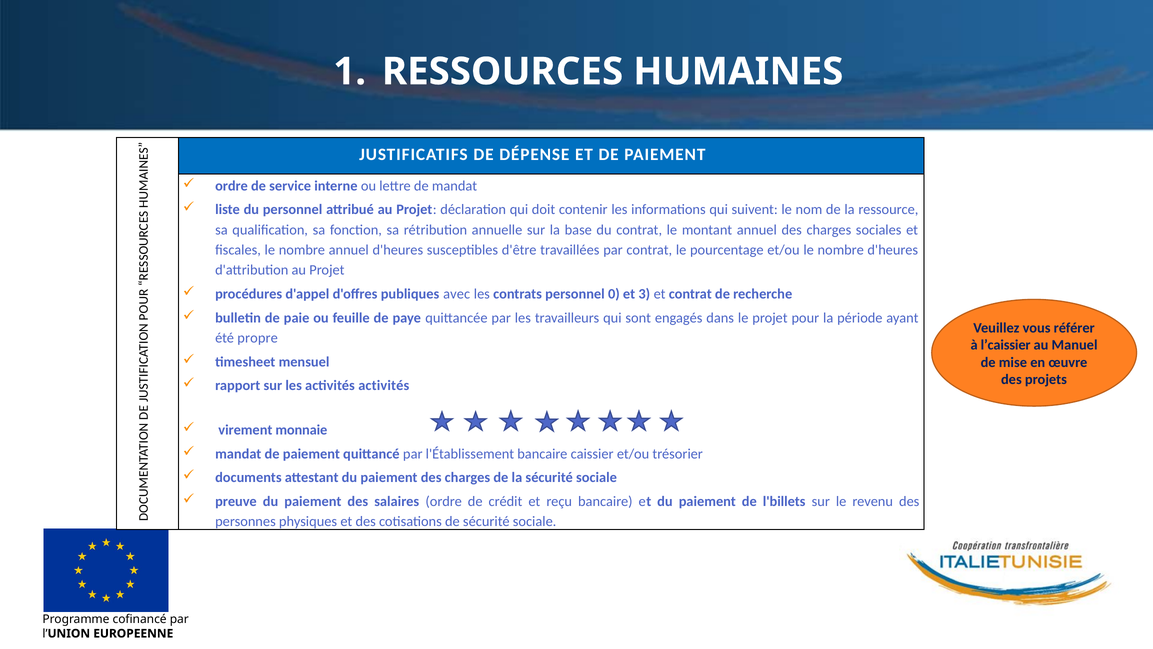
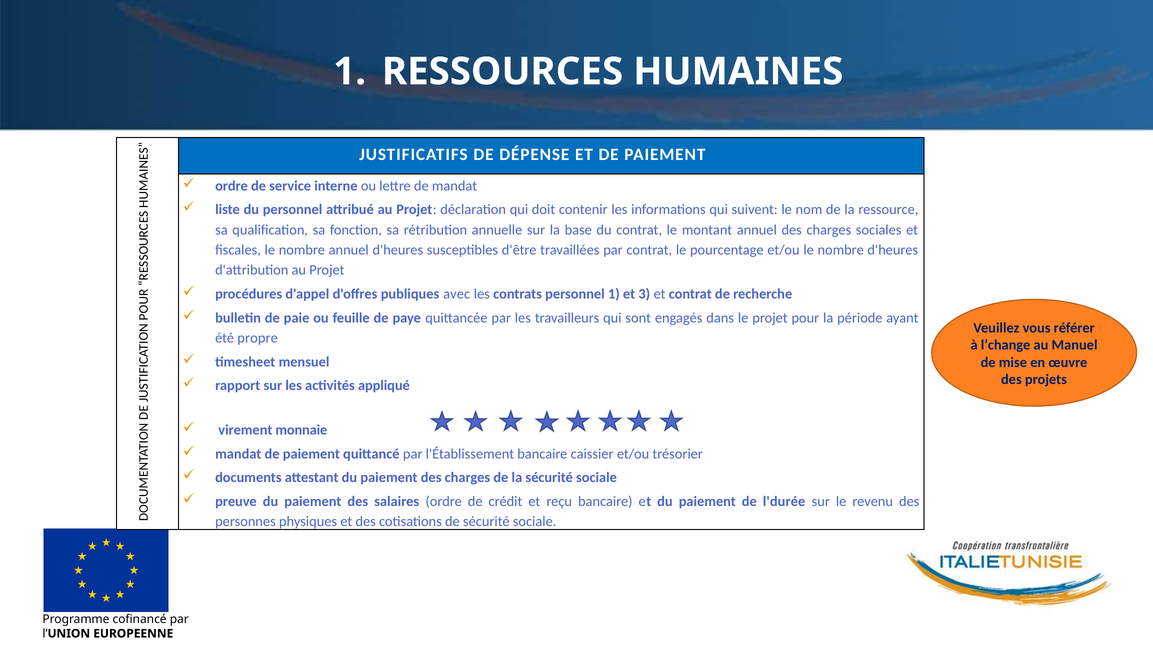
personnel 0: 0 -> 1 (614, 294)
l’caissier: l’caissier -> l’change (1006, 345)
activités activités: activités -> appliqué (384, 385)
l'billets: l'billets -> l'durée (784, 501)
